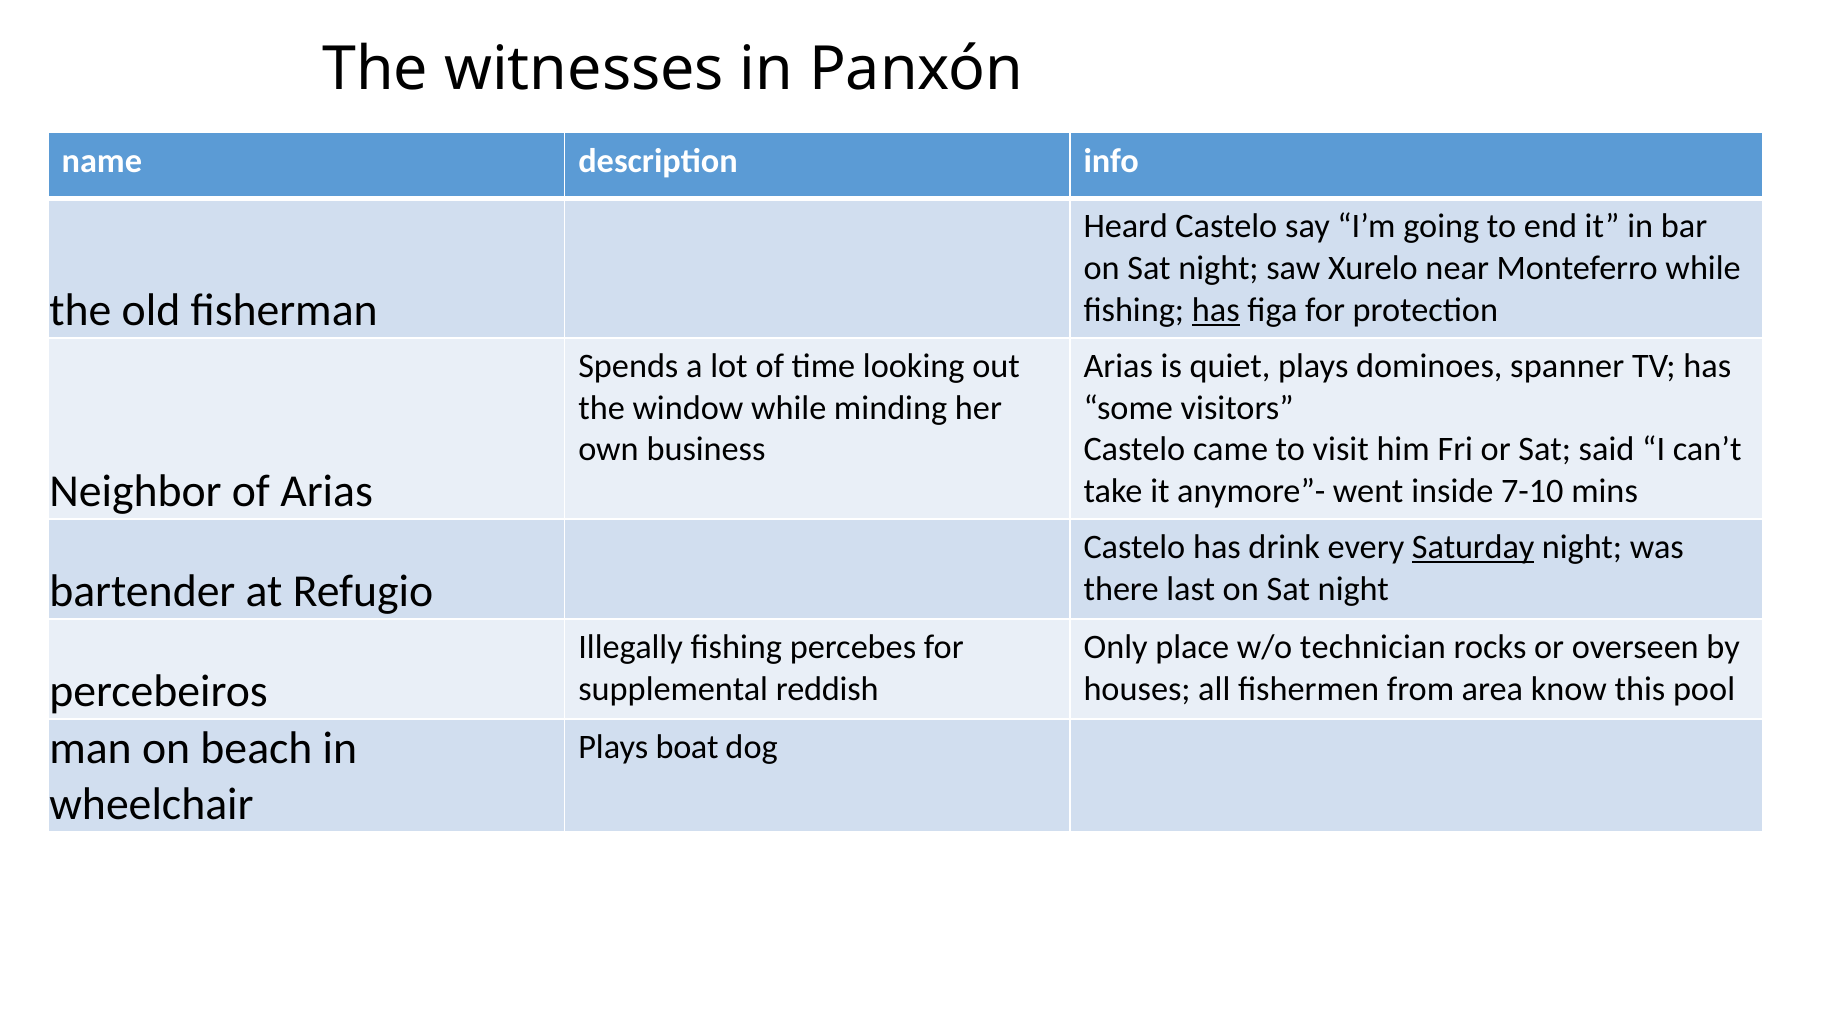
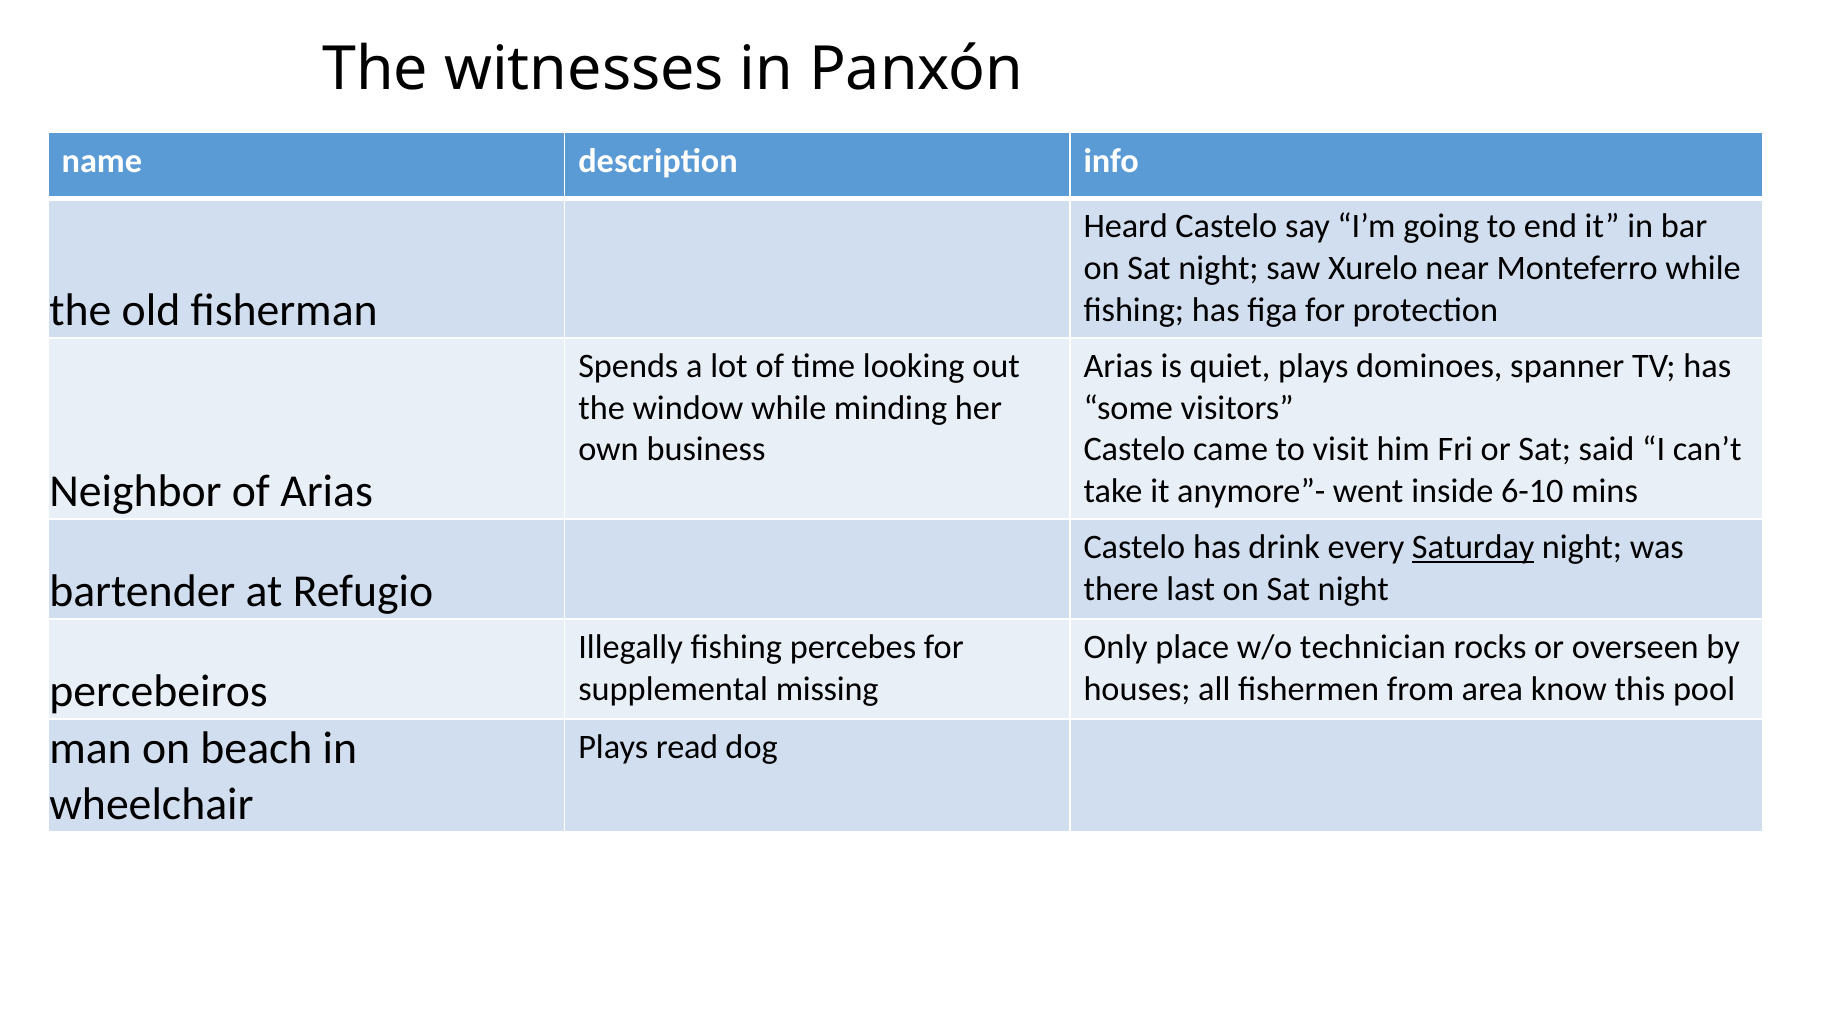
has underline: present -> none (1216, 310)
7-10: 7-10 -> 6-10 (1532, 491)
reddish: reddish -> missing (827, 689)
boat: boat -> read (687, 747)
